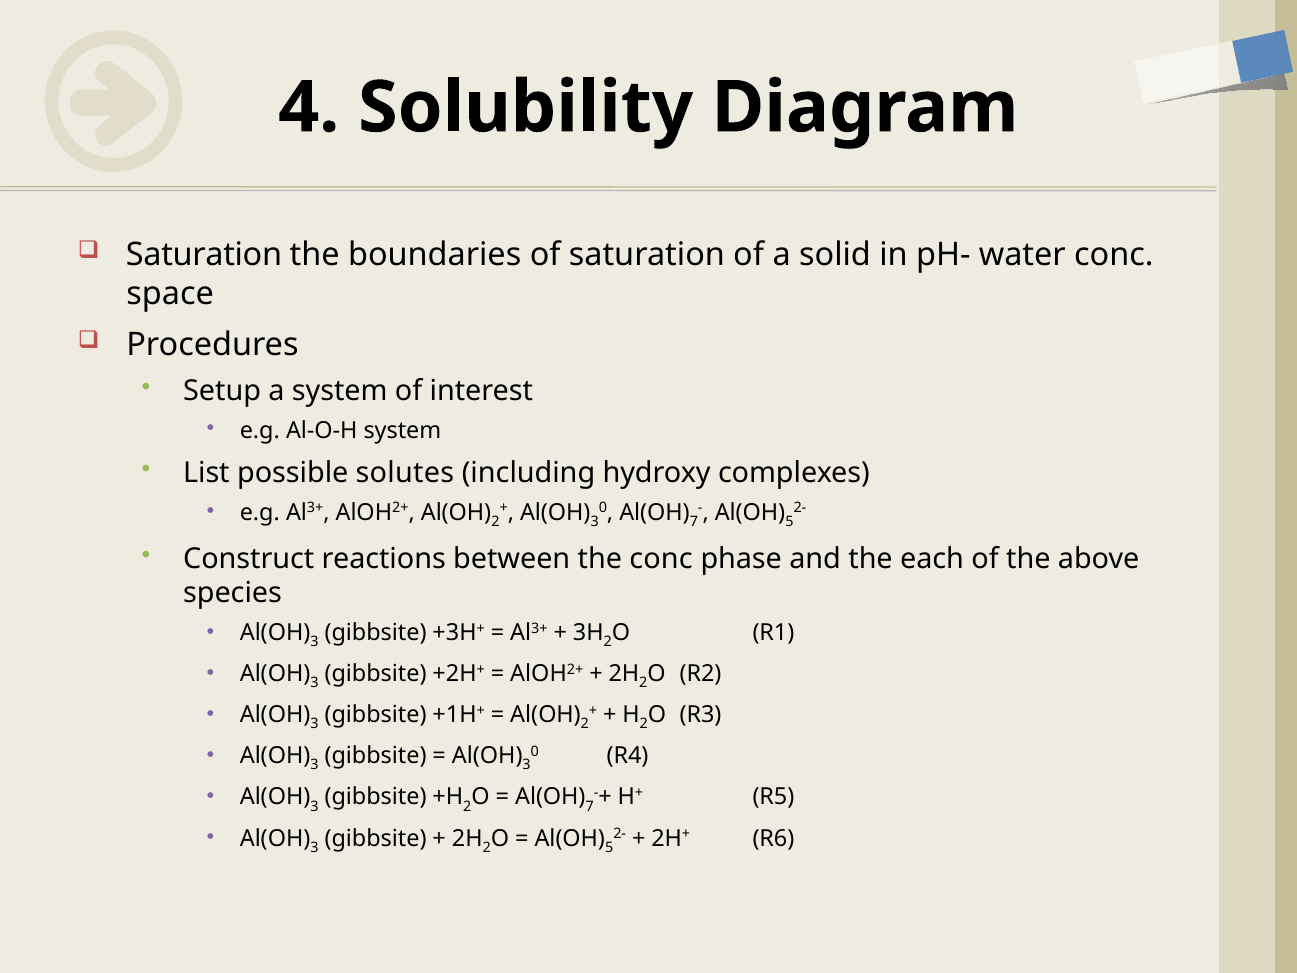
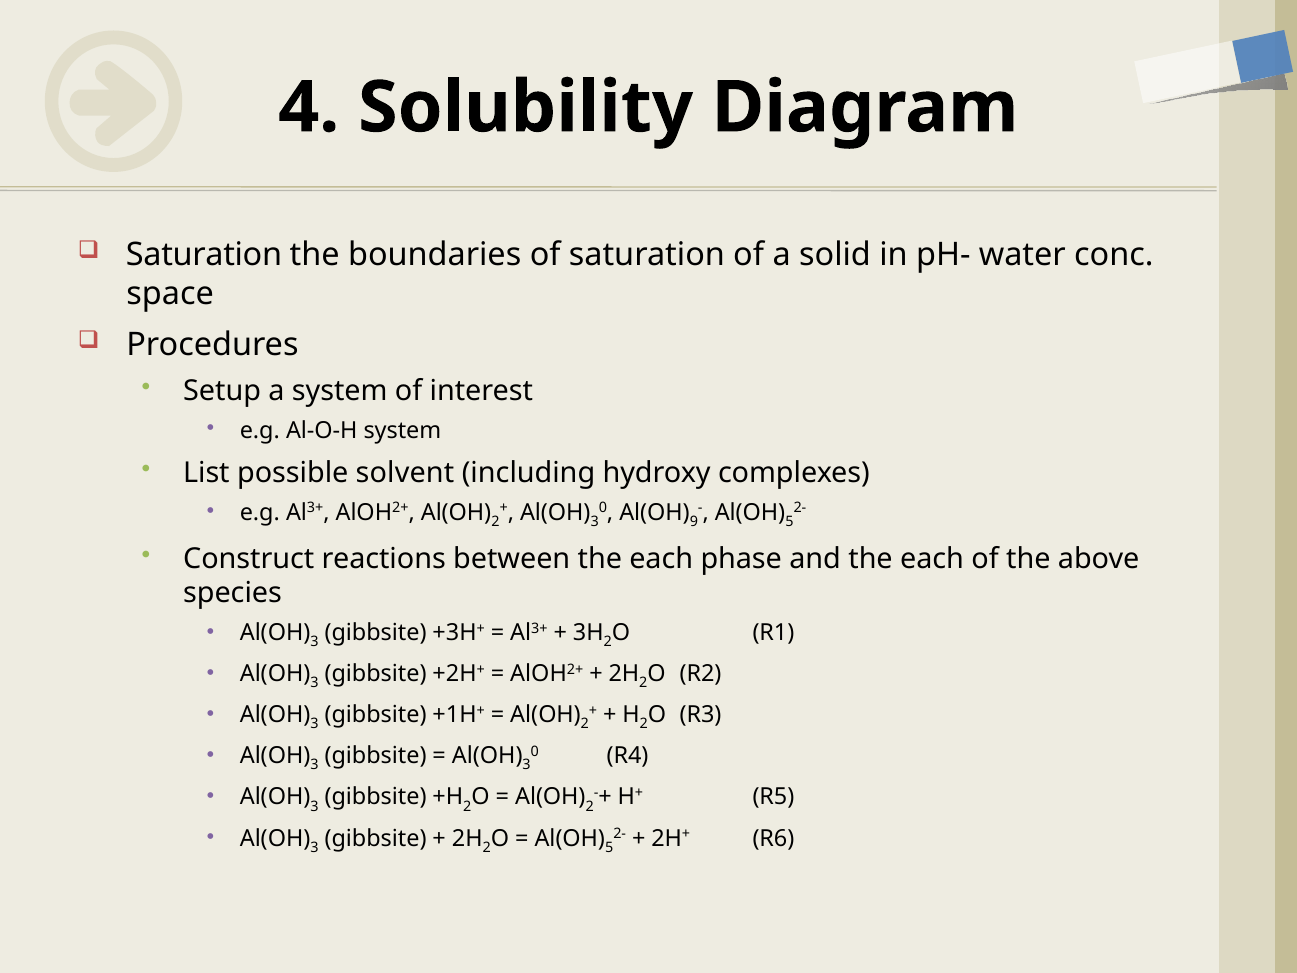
solutes: solutes -> solvent (405, 473)
7: 7 -> 9 (694, 521)
between the conc: conc -> each (661, 558)
7: 7 -> 2 (590, 806)
